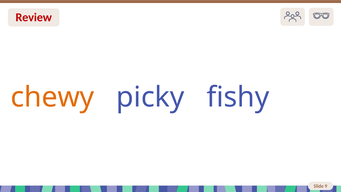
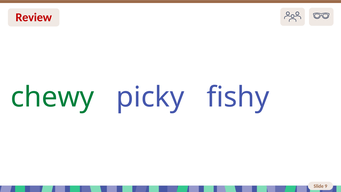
chewy colour: orange -> green (52, 97)
